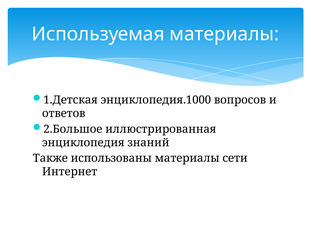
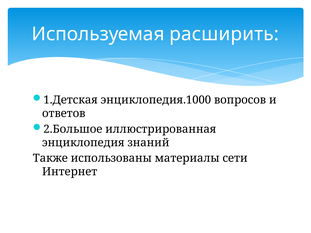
Используемая материалы: материалы -> расширить (224, 34)
